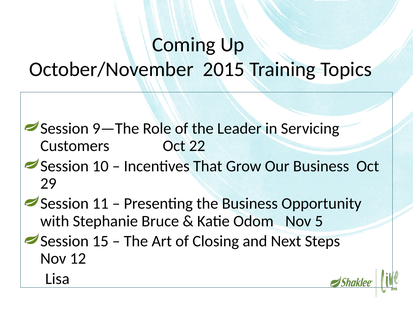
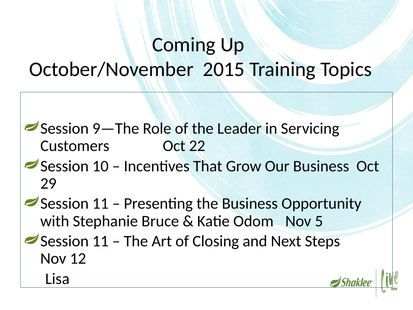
15: 15 -> 11 (100, 241)
